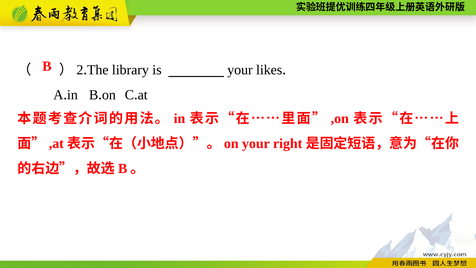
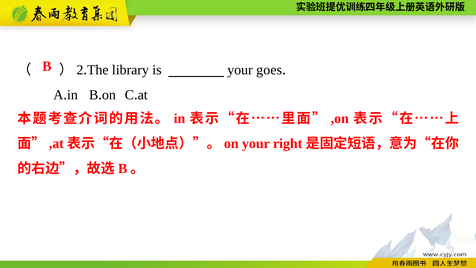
likes: likes -> goes (269, 70)
